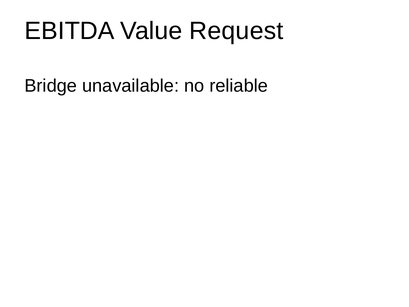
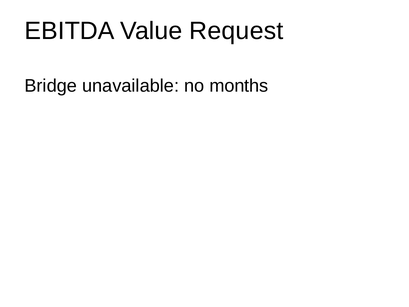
reliable: reliable -> months (239, 86)
